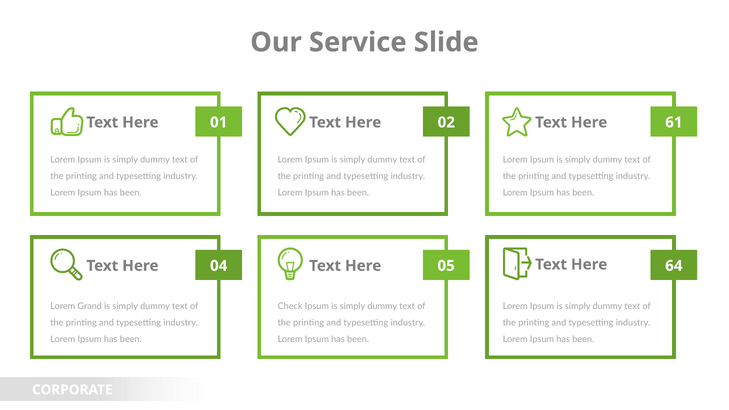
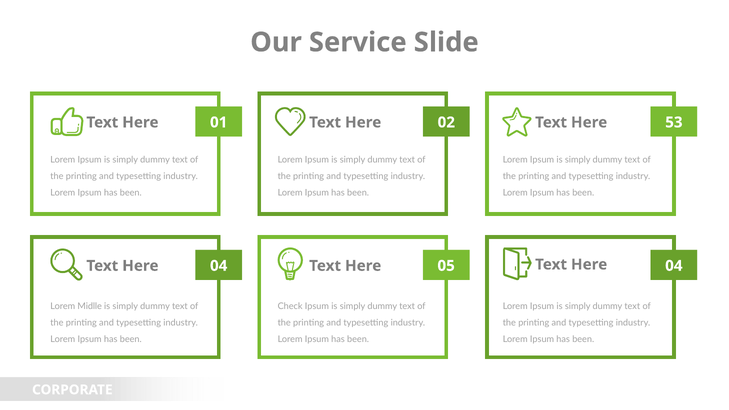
61: 61 -> 53 (674, 122)
05 64: 64 -> 04 (674, 266)
Grand: Grand -> Midlle (90, 306)
